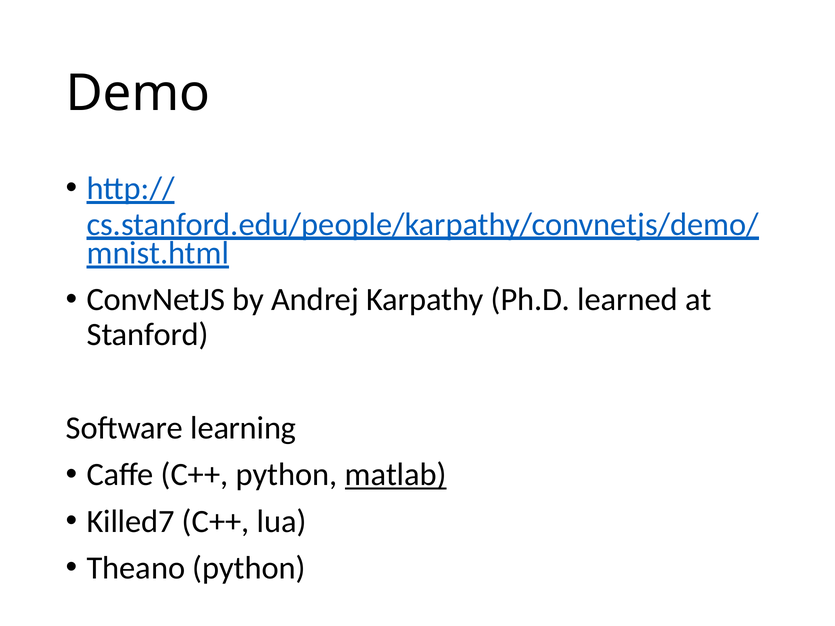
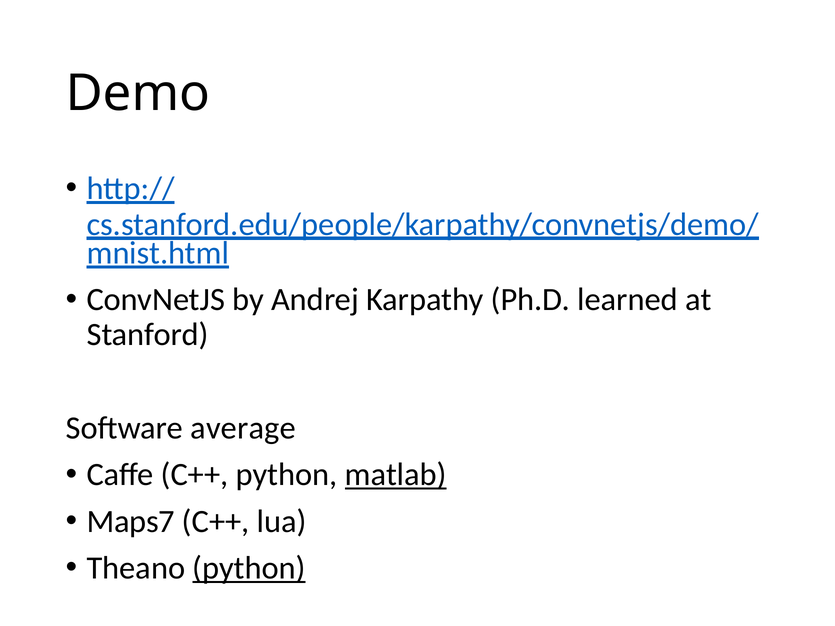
learning: learning -> average (243, 428)
Killed7: Killed7 -> Maps7 (131, 522)
python underline: none -> present (249, 568)
